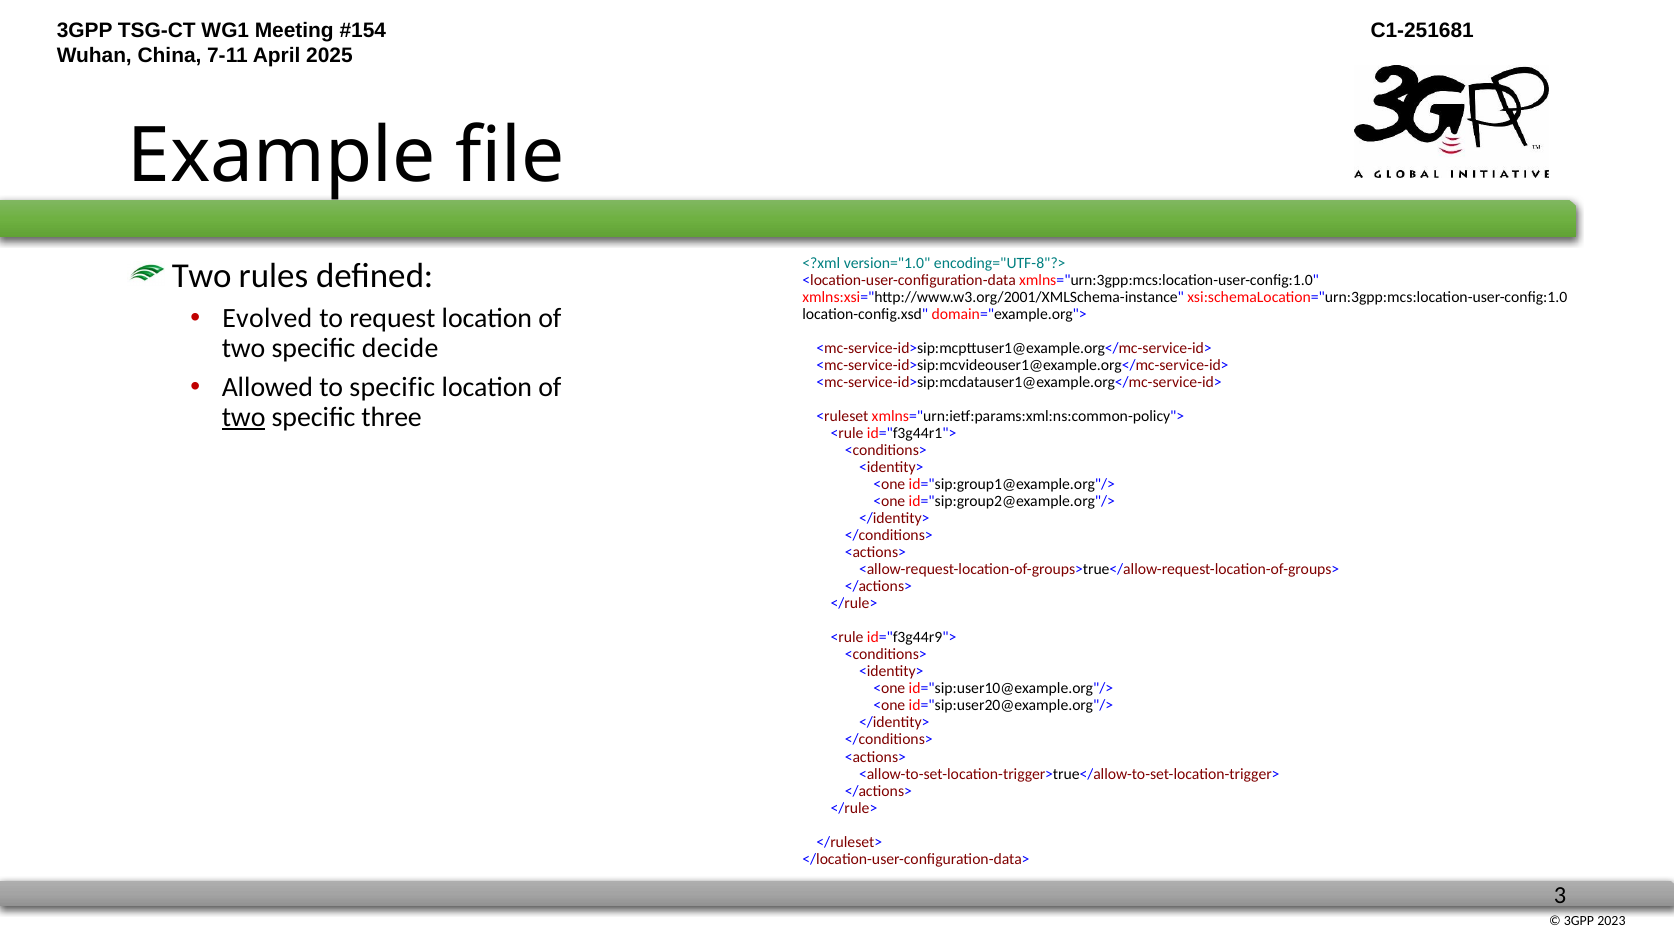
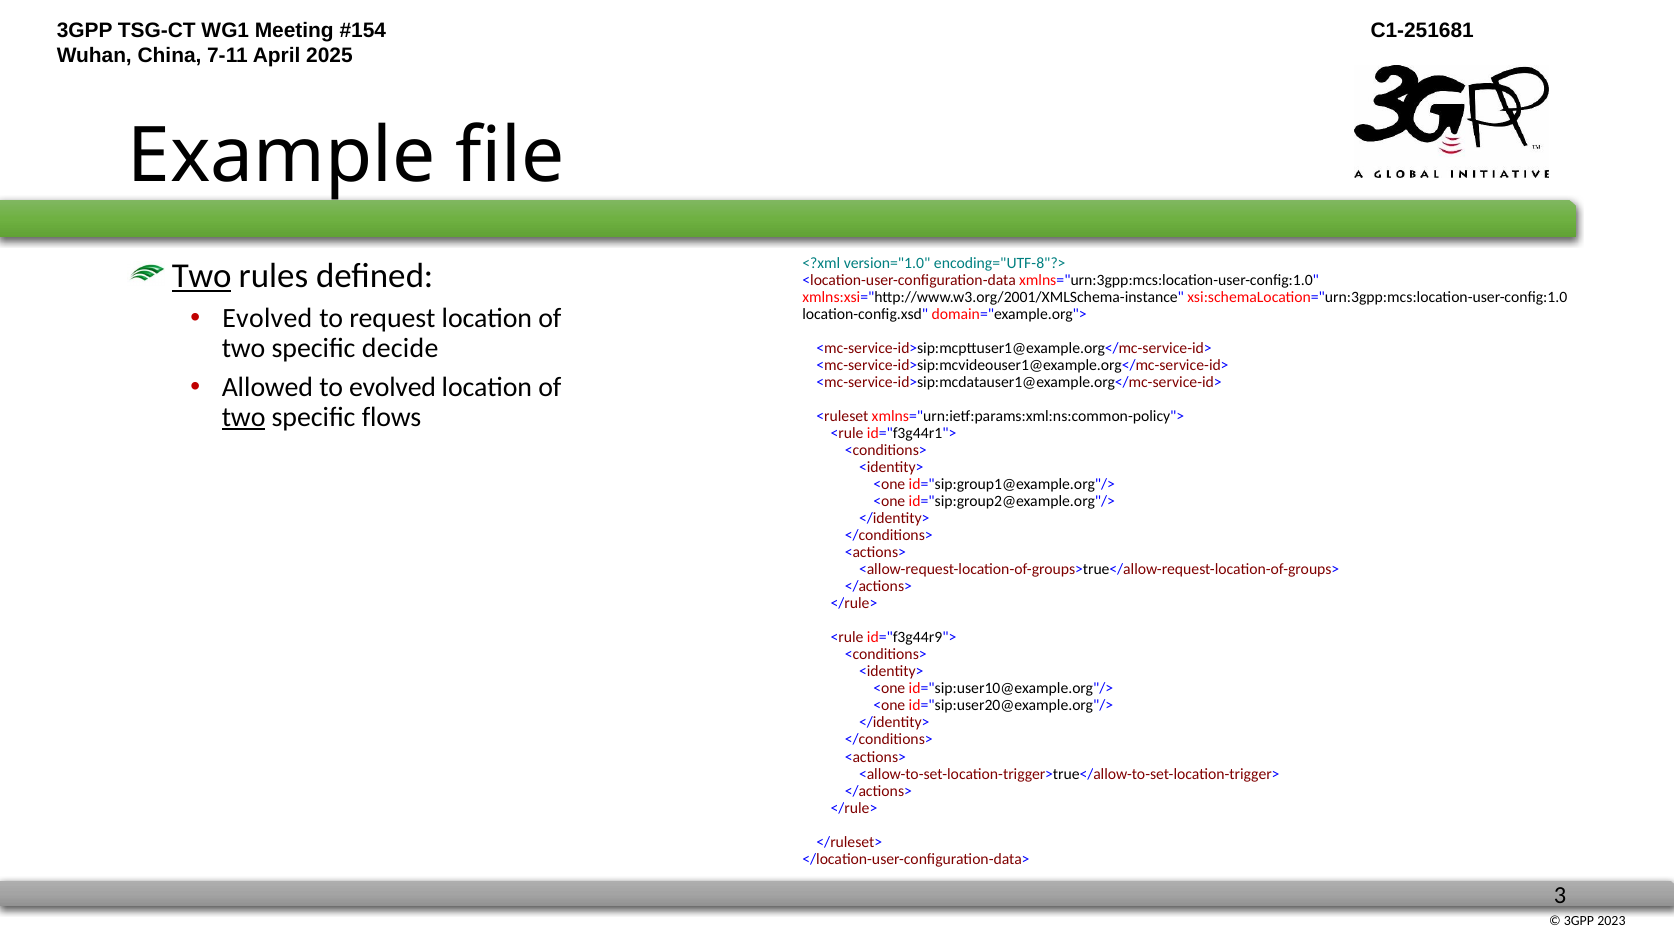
Two underline: none -> present (202, 276)
to specific: specific -> evolved (393, 387)
three: three -> flows (392, 417)
